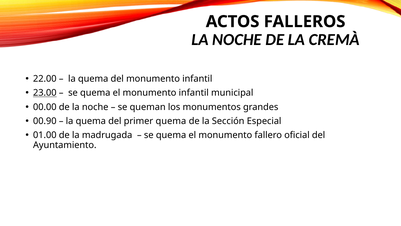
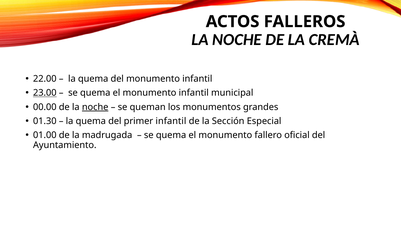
noche underline: none -> present (95, 107)
00.90: 00.90 -> 01.30 (45, 121)
primer quema: quema -> infantil (171, 121)
